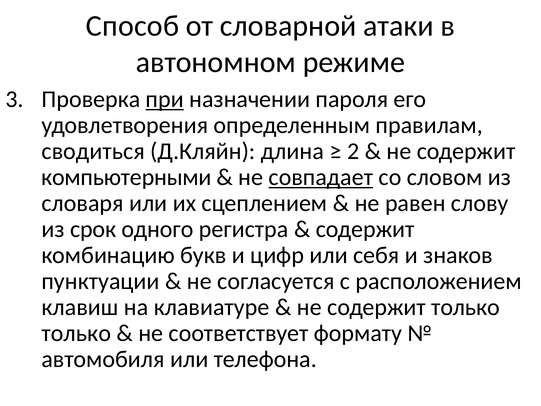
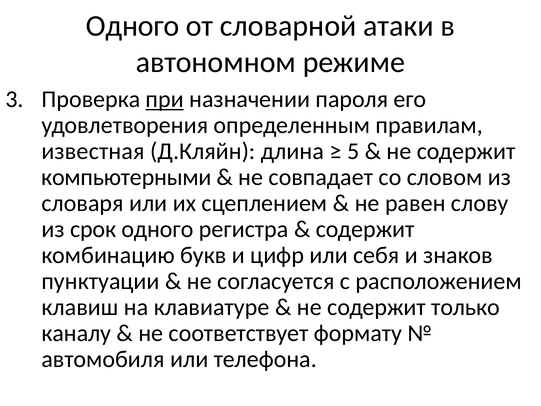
Способ: Способ -> Одного (133, 26)
сводиться: сводиться -> известная (93, 151)
2: 2 -> 5 (353, 151)
совпадает underline: present -> none (321, 177)
только: только -> каналу (76, 333)
